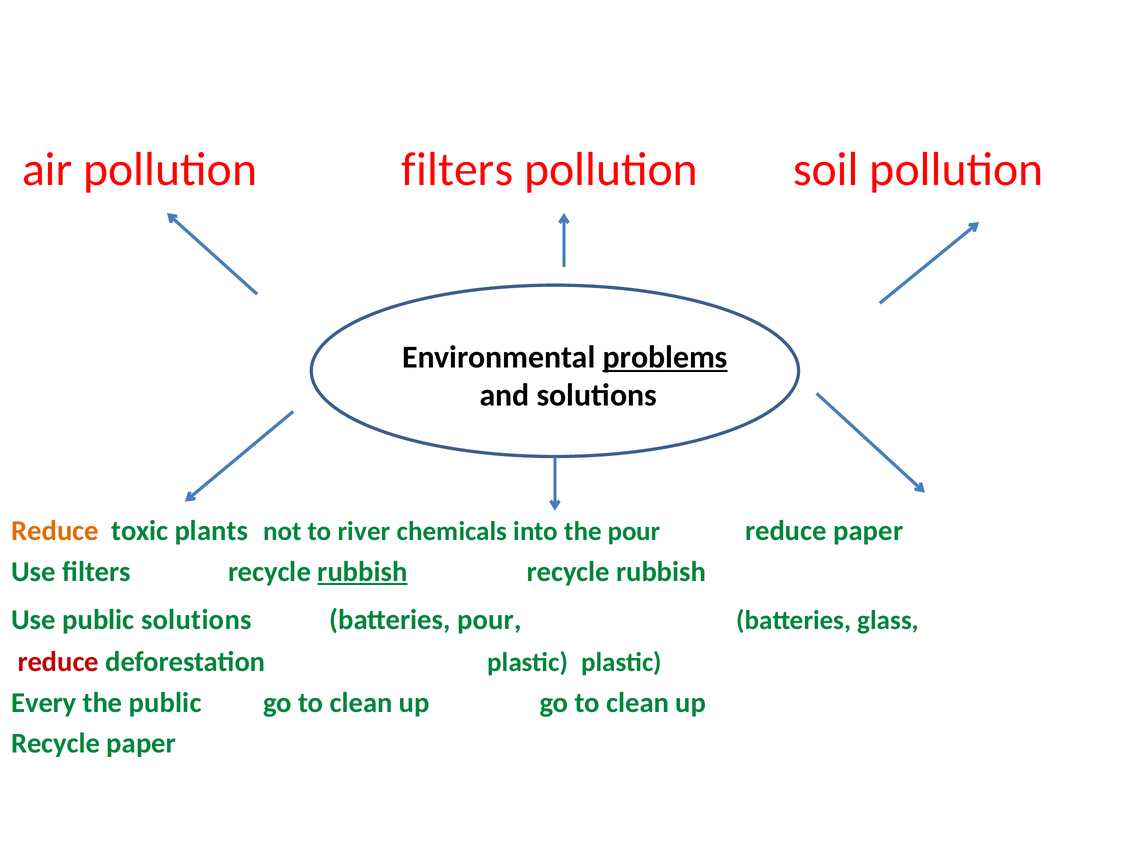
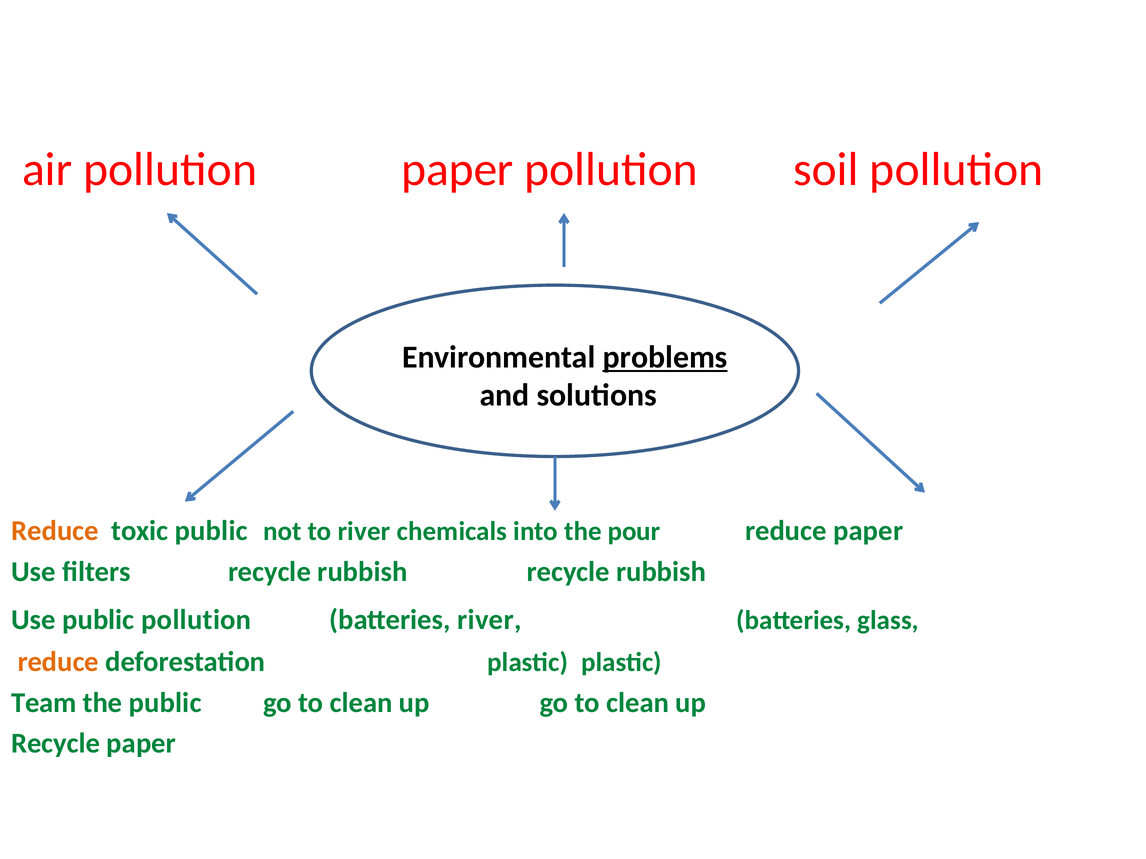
pollution filters: filters -> paper (458, 170)
toxic plants: plants -> public (211, 531)
rubbish underline: present -> none (362, 572)
public solutions: solutions -> pollution (196, 620)
batteries pour: pour -> river (489, 620)
reduce colour: red -> orange (58, 662)
Every: Every -> Team (44, 703)
